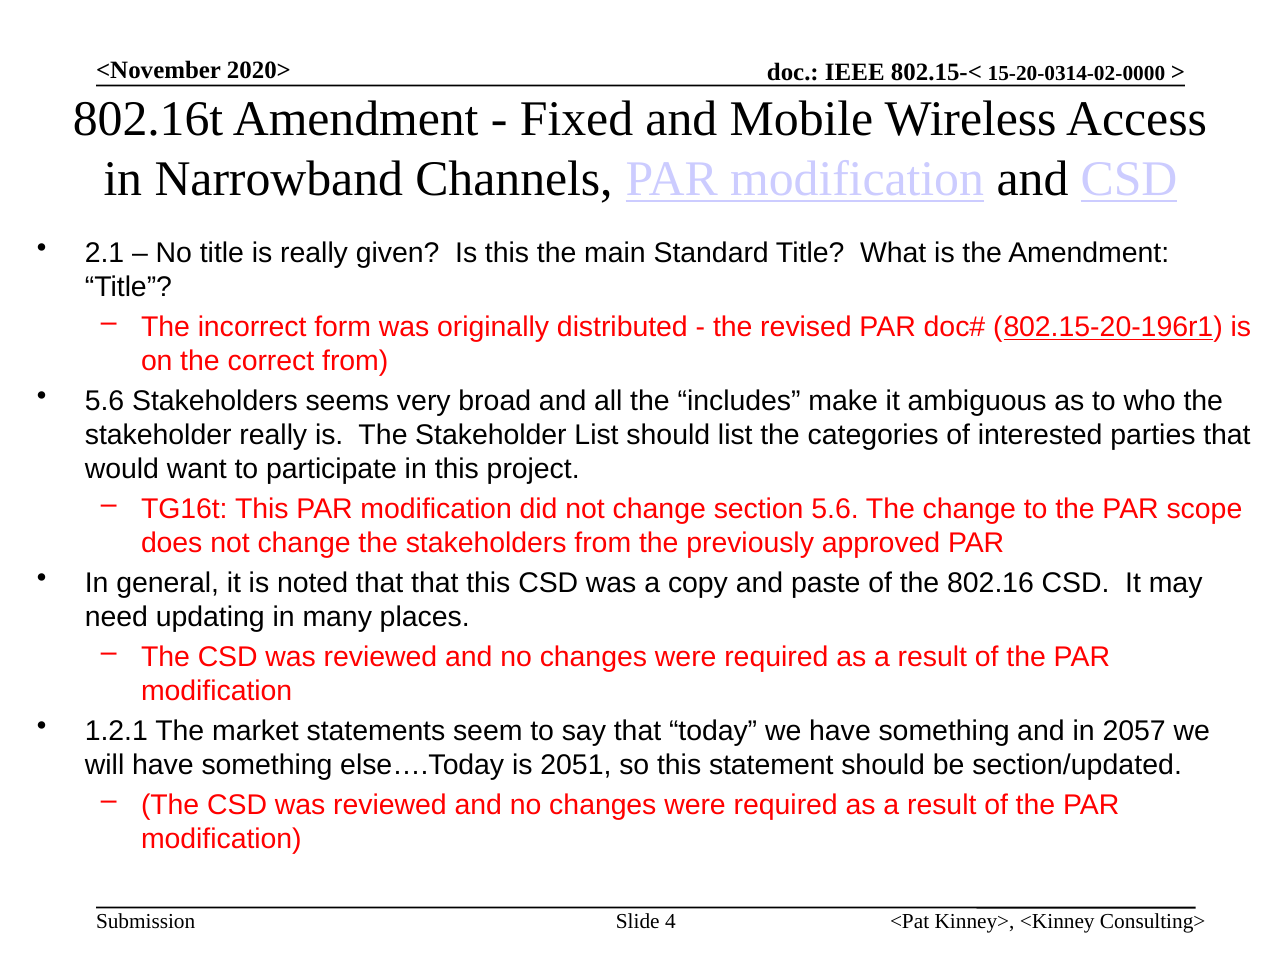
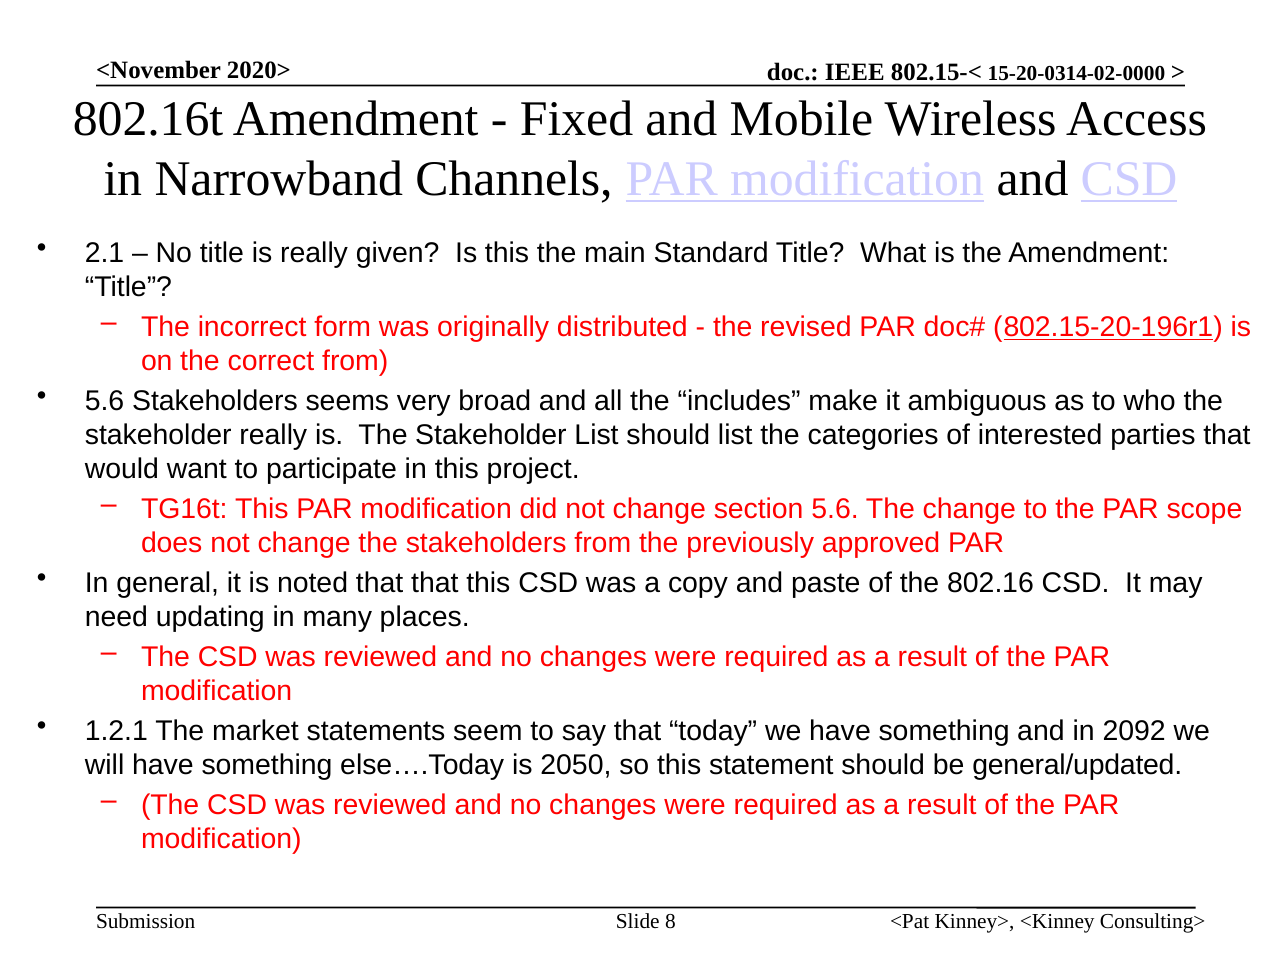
2057: 2057 -> 2092 (1134, 731)
2051: 2051 -> 2050 (576, 765)
section/updated: section/updated -> general/updated (1077, 765)
4: 4 -> 8 (670, 921)
